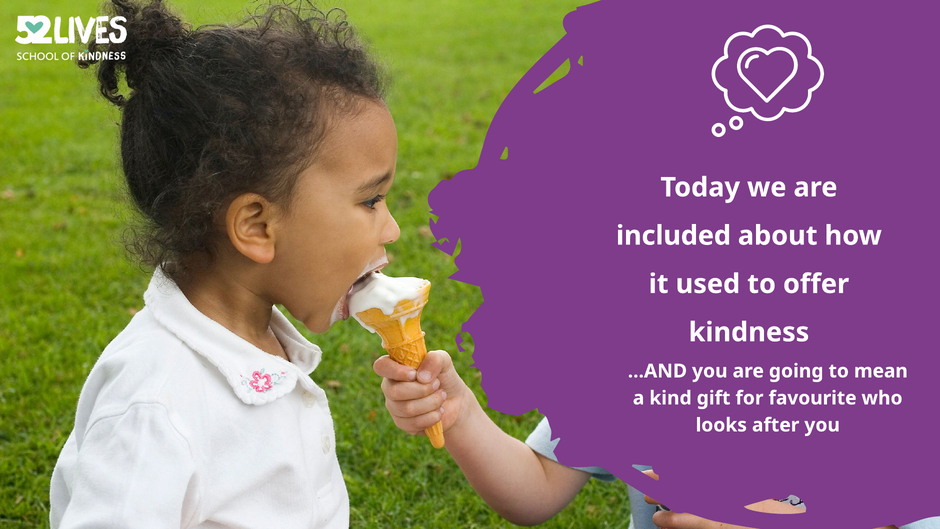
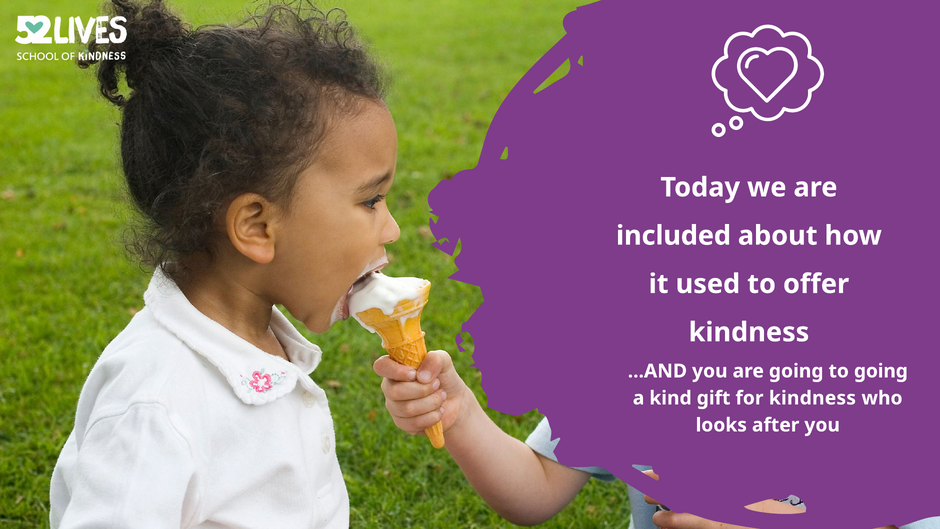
to mean: mean -> going (881, 371)
for favourite: favourite -> kindness (812, 398)
